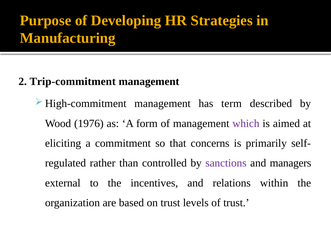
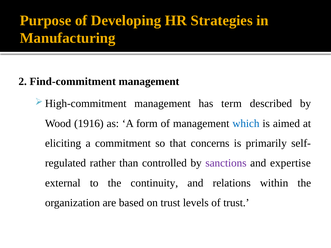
Trip-commitment: Trip-commitment -> Find-commitment (73, 82)
1976: 1976 -> 1916 (89, 124)
which colour: purple -> blue (246, 124)
managers: managers -> expertise (290, 163)
incentives: incentives -> continuity (154, 183)
